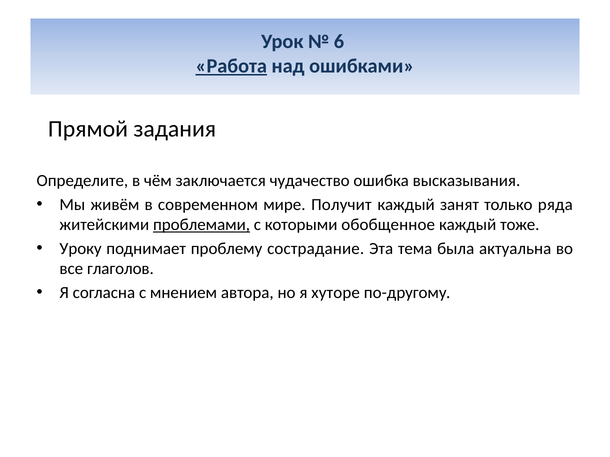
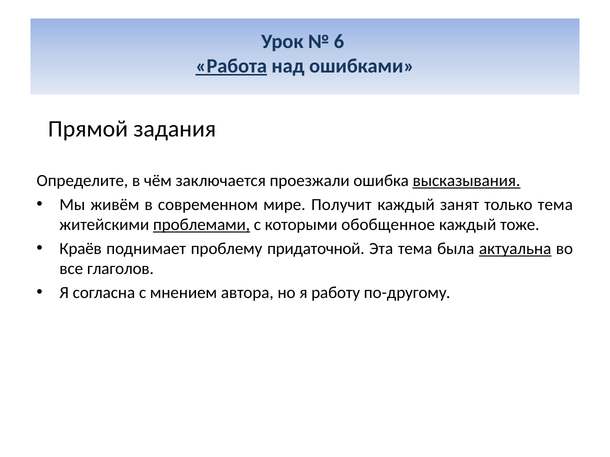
чудачество: чудачество -> проезжали (310, 181)
высказывания underline: none -> present (466, 181)
только ряда: ряда -> тема (555, 205)
Уроку: Уроку -> Краёв (81, 249)
сострадание: сострадание -> придаточной (316, 249)
актуальна underline: none -> present (515, 249)
хуторе: хуторе -> работу (336, 293)
